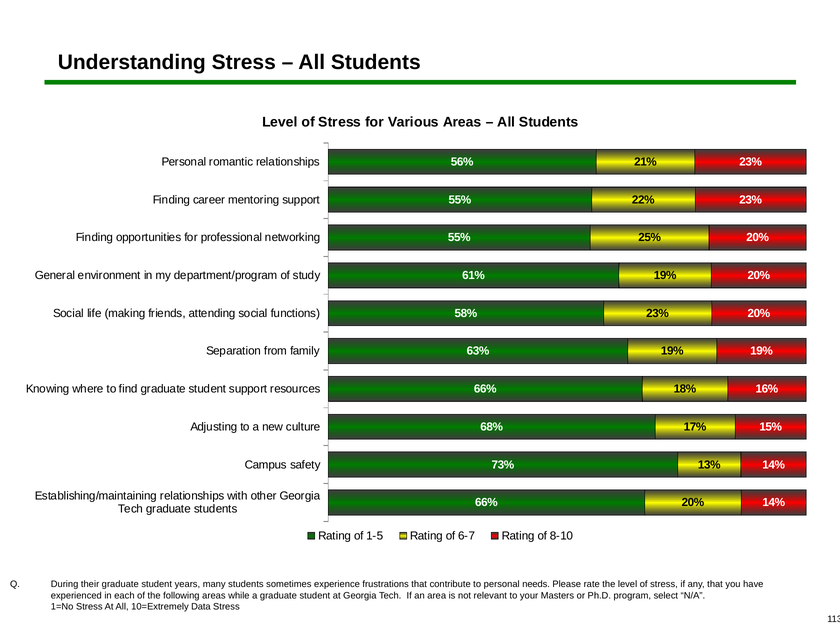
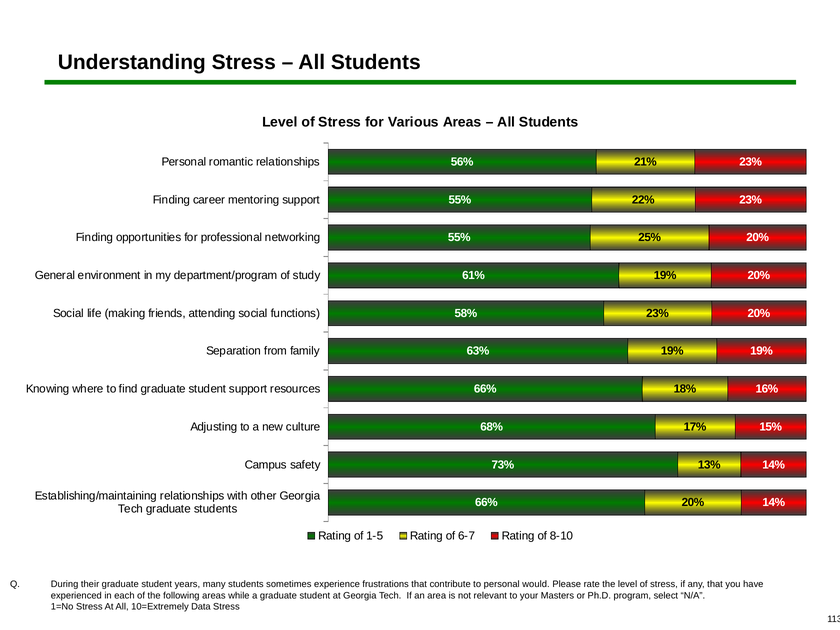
needs: needs -> would (536, 584)
